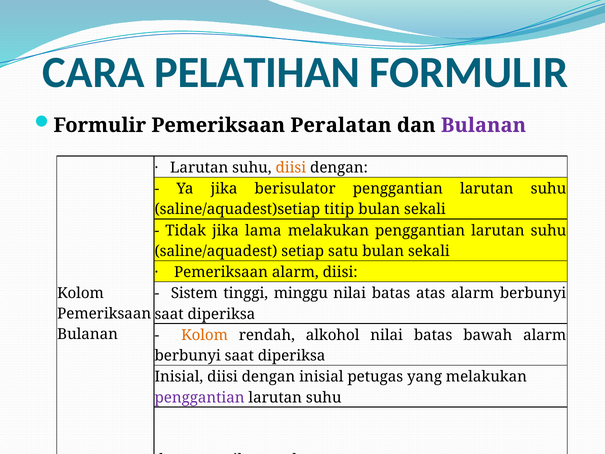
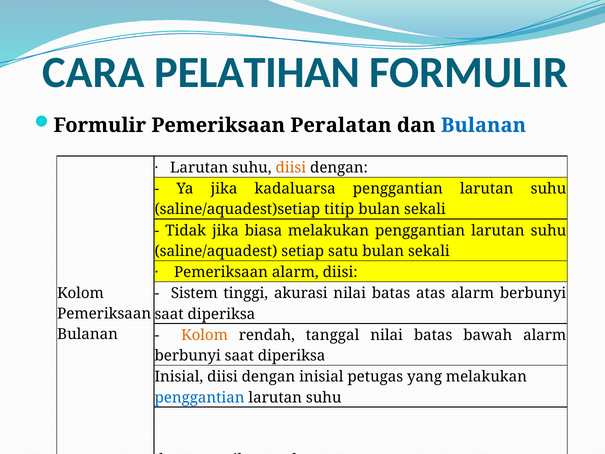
Bulanan colour: purple -> blue (483, 125)
berisulator: berisulator -> kadaluarsa (295, 189)
lama: lama -> biasa (263, 230)
minggu: minggu -> akurasi (301, 293)
alkohol: alkohol -> tanggal (333, 335)
penggantian colour: purple -> blue (200, 397)
